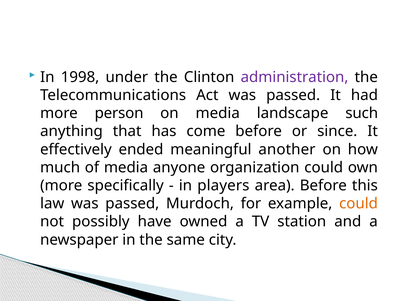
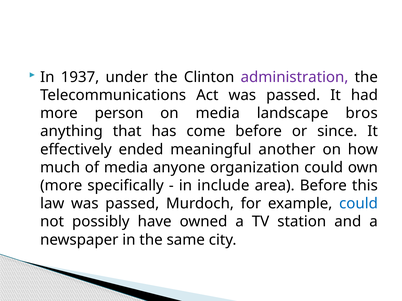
1998: 1998 -> 1937 (80, 77)
such: such -> bros (362, 113)
players: players -> include (223, 186)
could colour: orange -> blue (359, 204)
